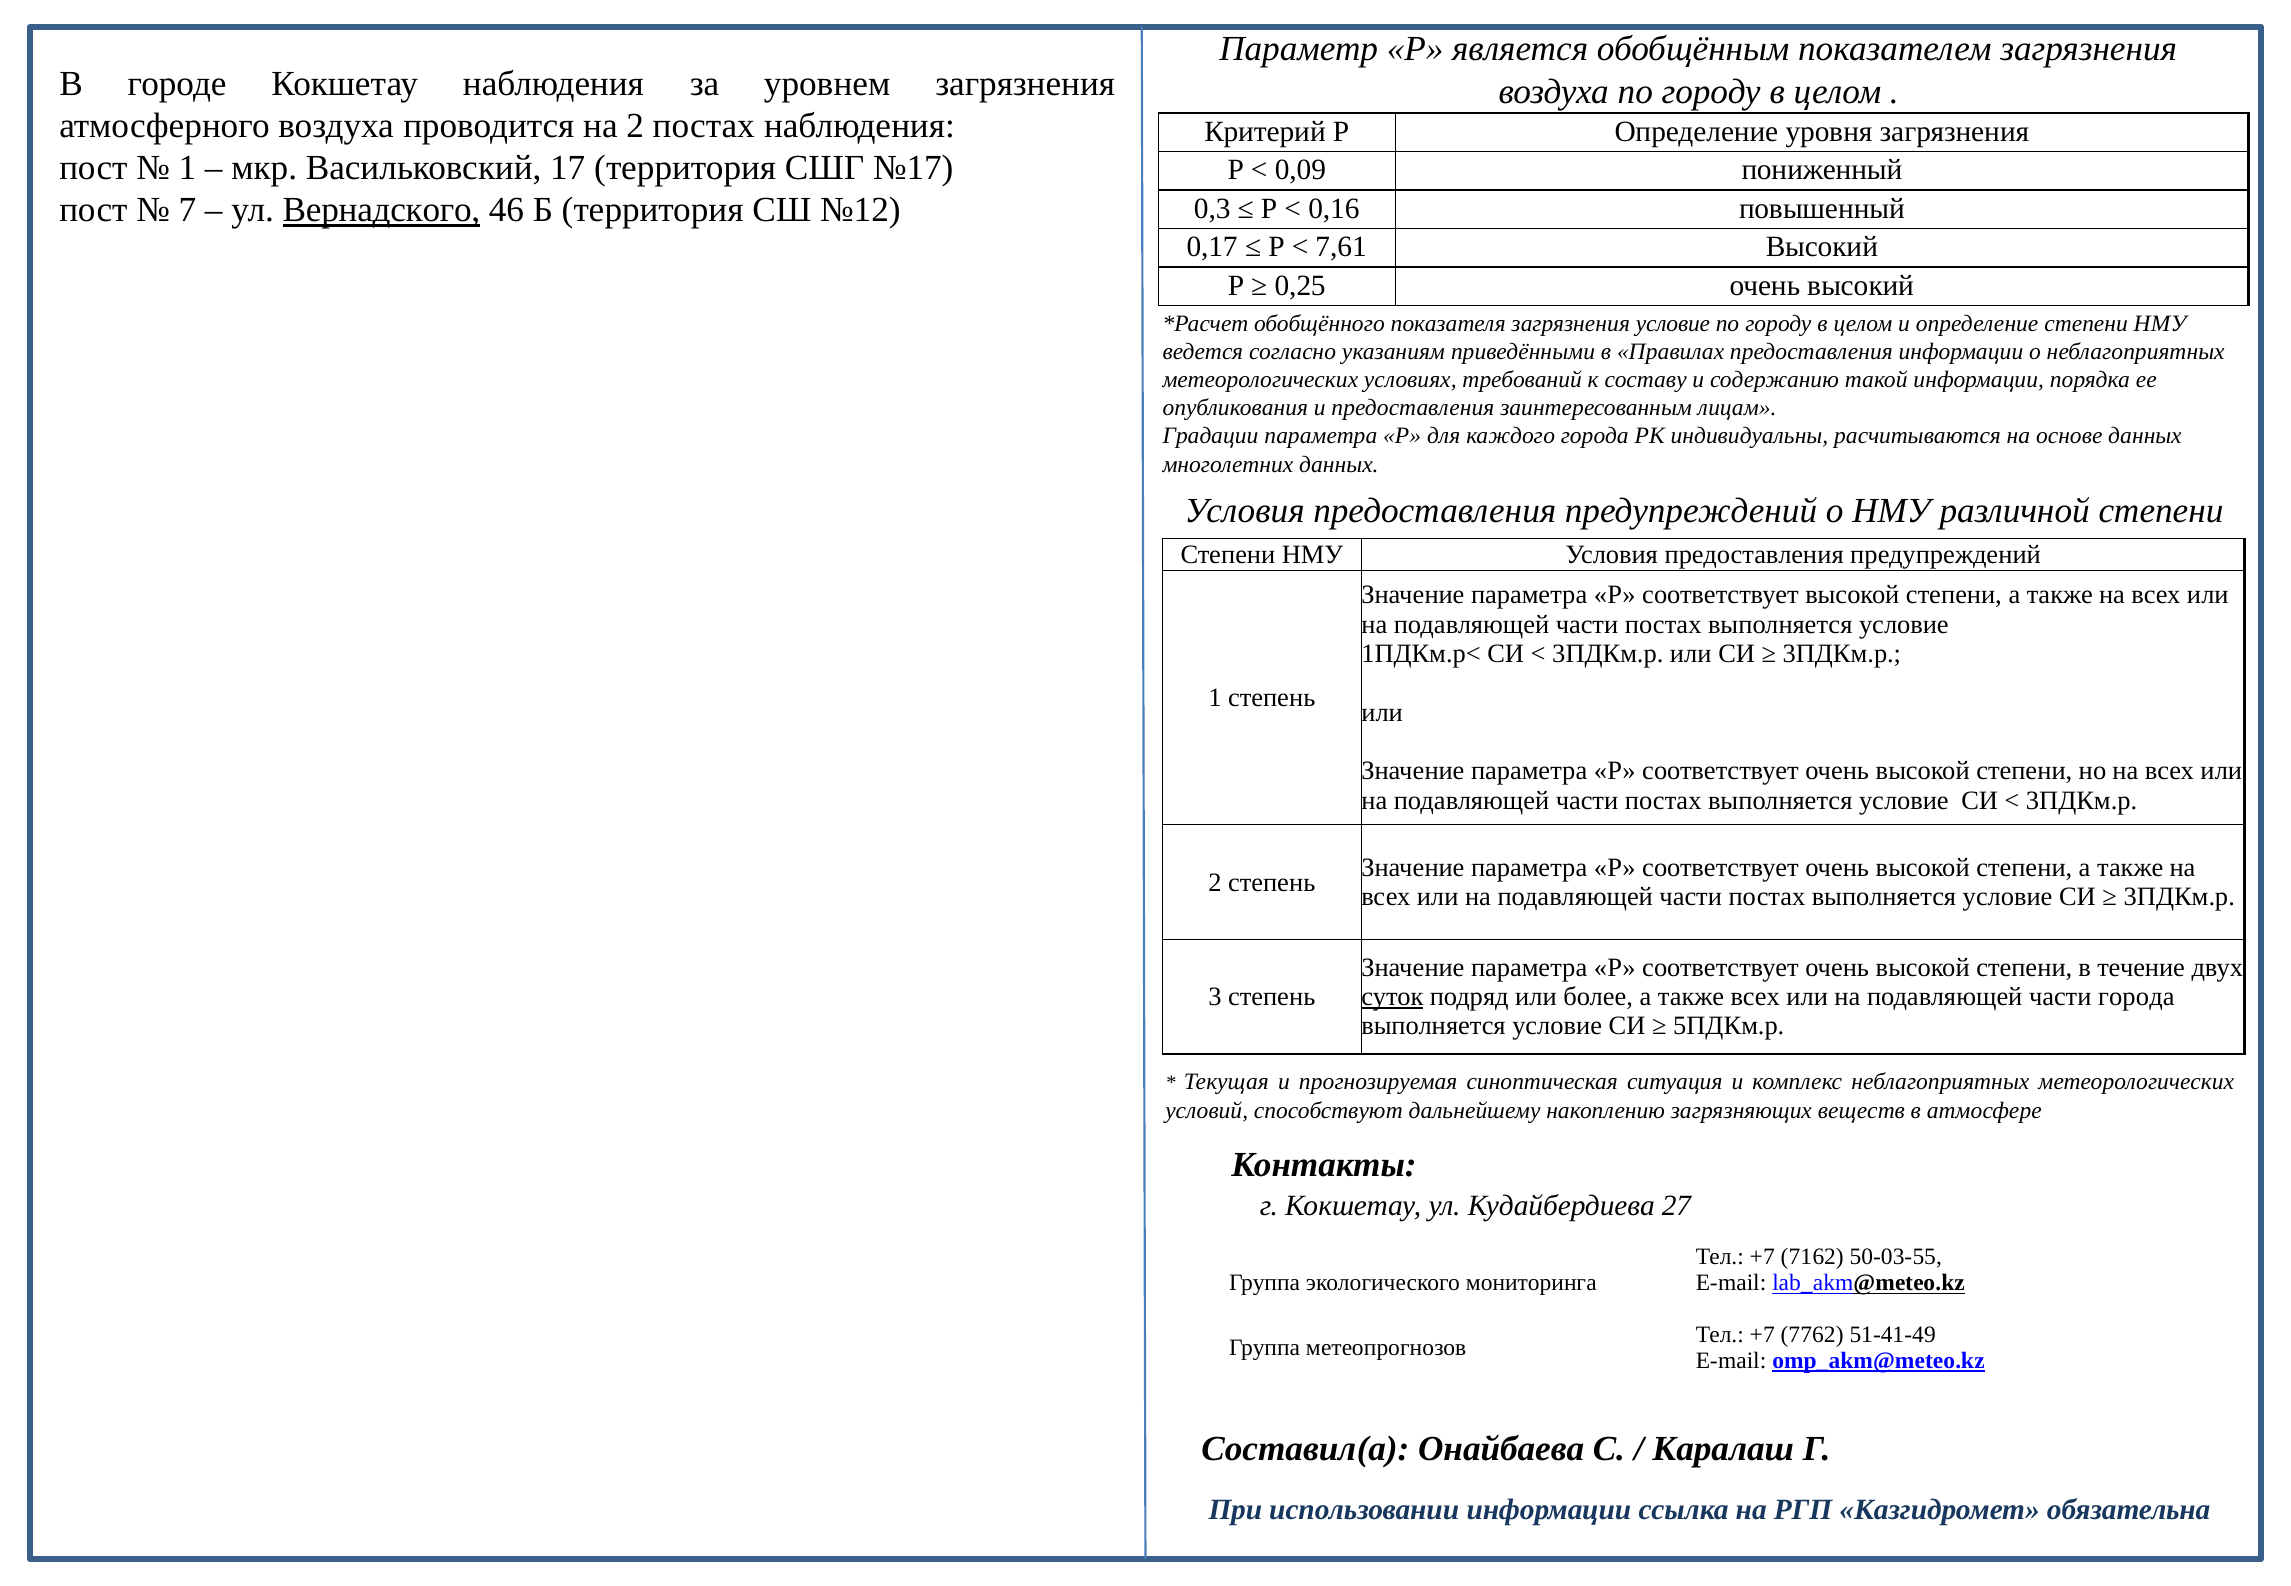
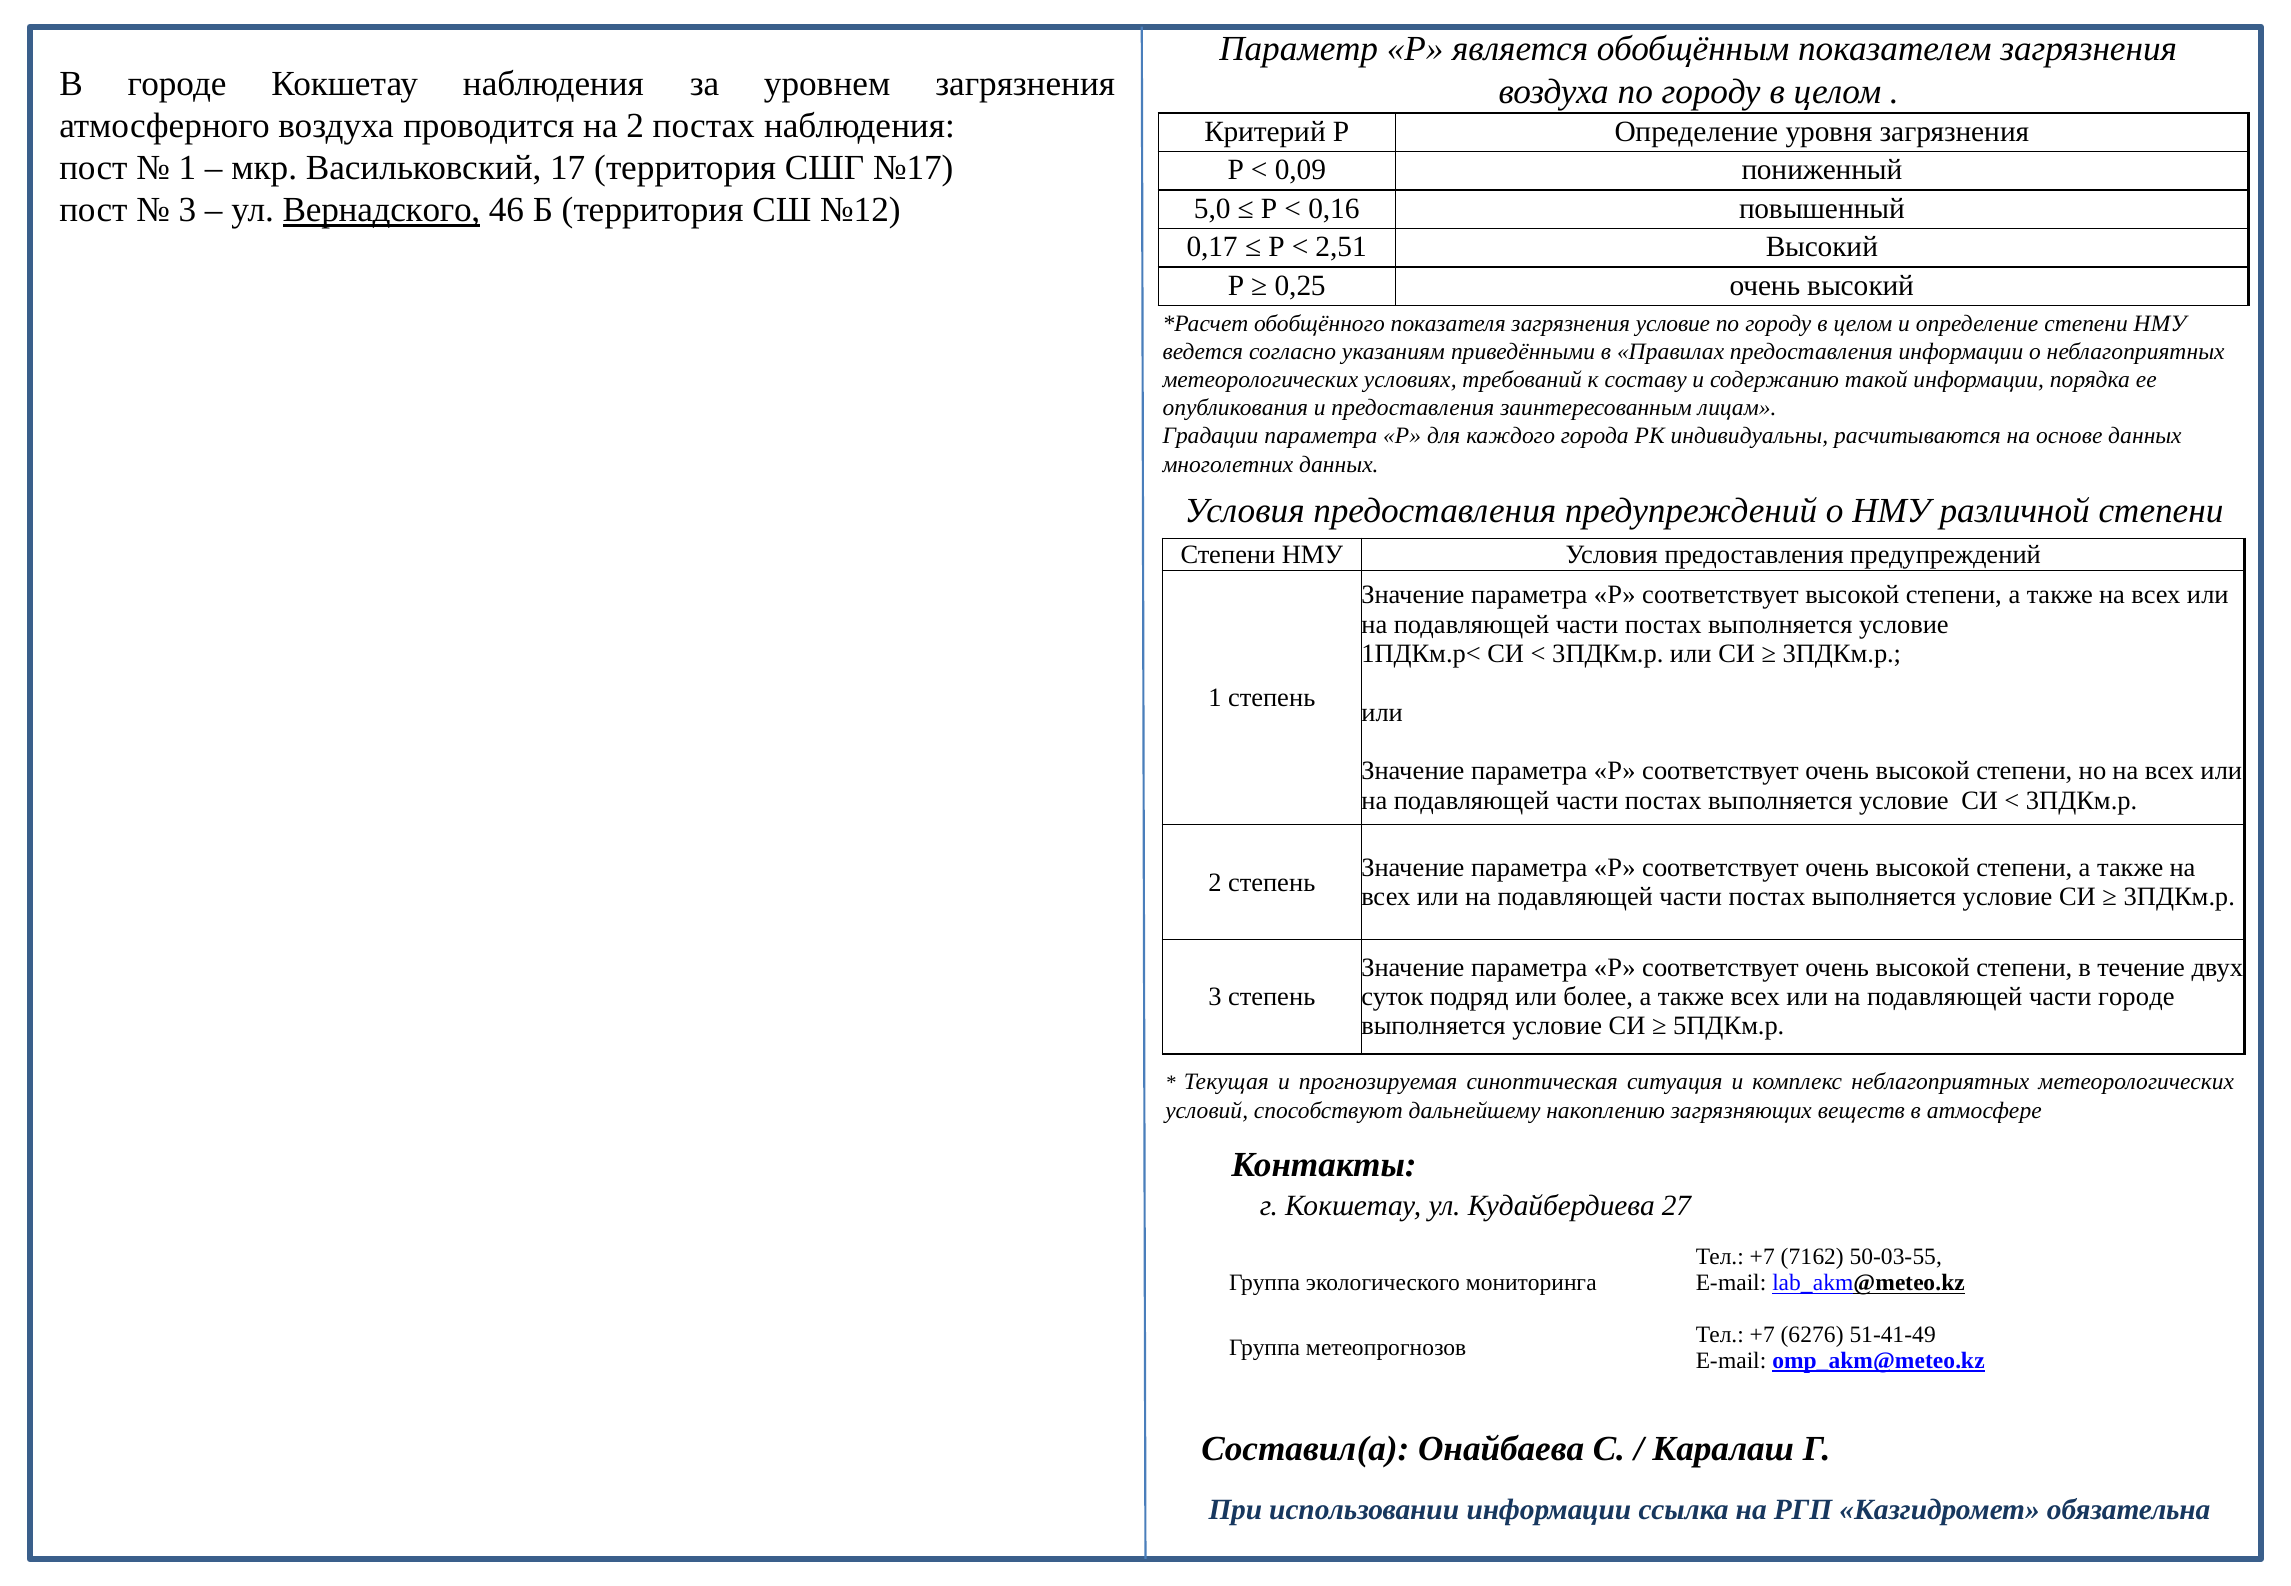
7: 7 -> 3 (187, 210)
0,3: 0,3 -> 5,0 (1212, 209)
7,61: 7,61 -> 2,51 (1341, 247)
суток underline: present -> none (1392, 997)
части города: города -> городе (2136, 997)
7762: 7762 -> 6276 (1812, 1335)
